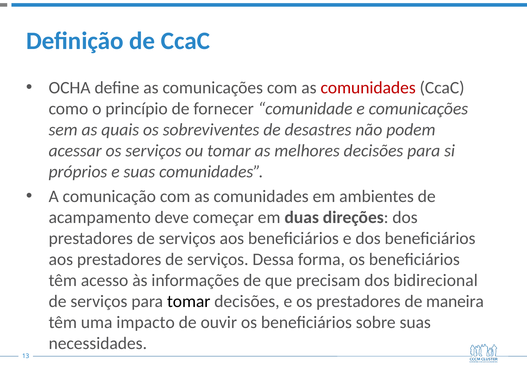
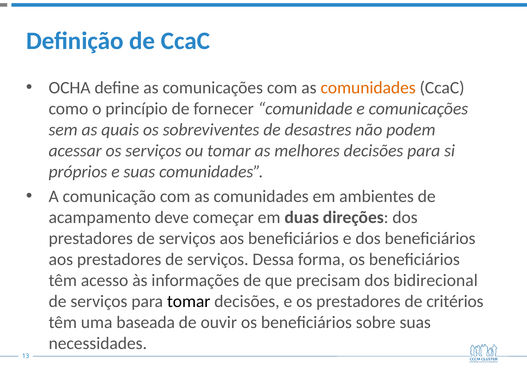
comunidades colour: red -> orange (368, 88)
maneira: maneira -> critérios (455, 302)
impacto: impacto -> baseada (146, 323)
